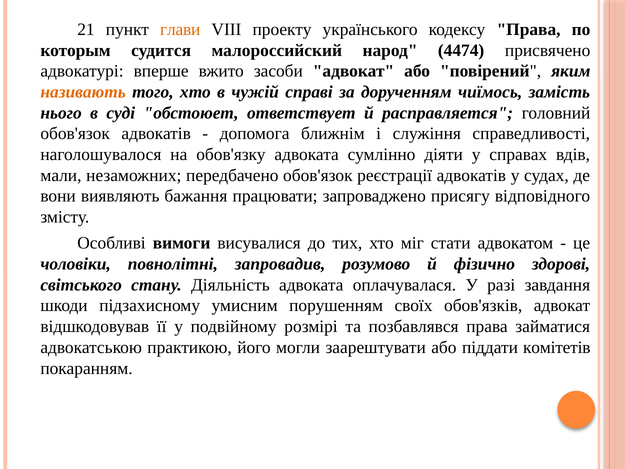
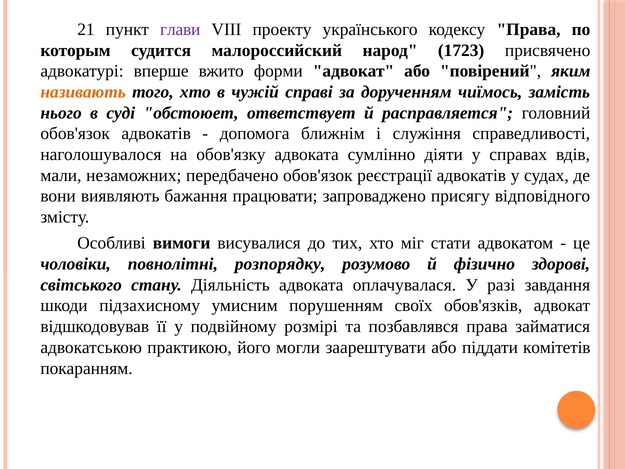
глави colour: orange -> purple (180, 29)
4474: 4474 -> 1723 (461, 50)
засоби: засоби -> форми (278, 71)
запровадив: запровадив -> розпорядку (280, 264)
